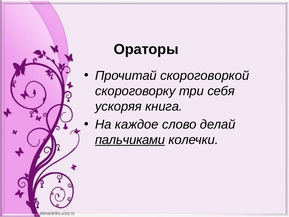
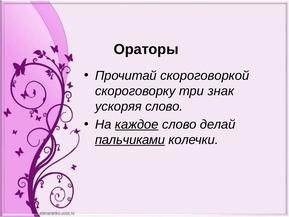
себя: себя -> знак (221, 91)
ускоряя книга: книга -> слово (164, 106)
каждое underline: none -> present (137, 124)
